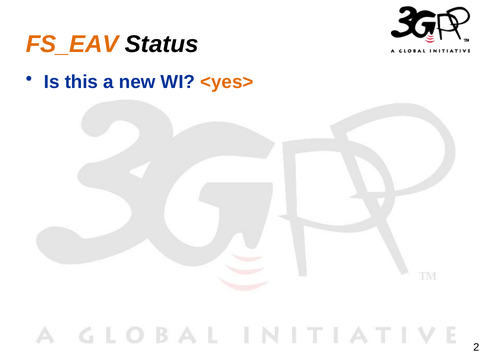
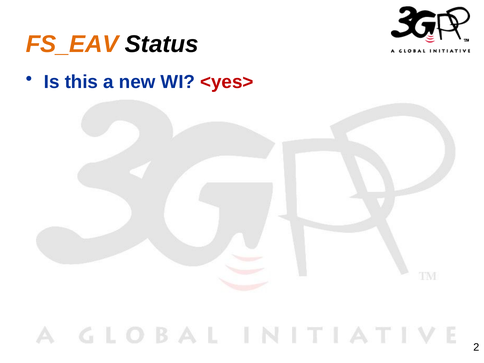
<yes> colour: orange -> red (227, 82)
